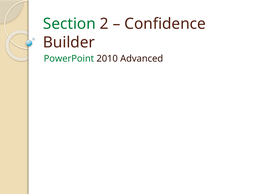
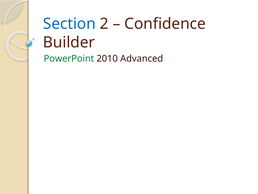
Section colour: green -> blue (69, 24)
